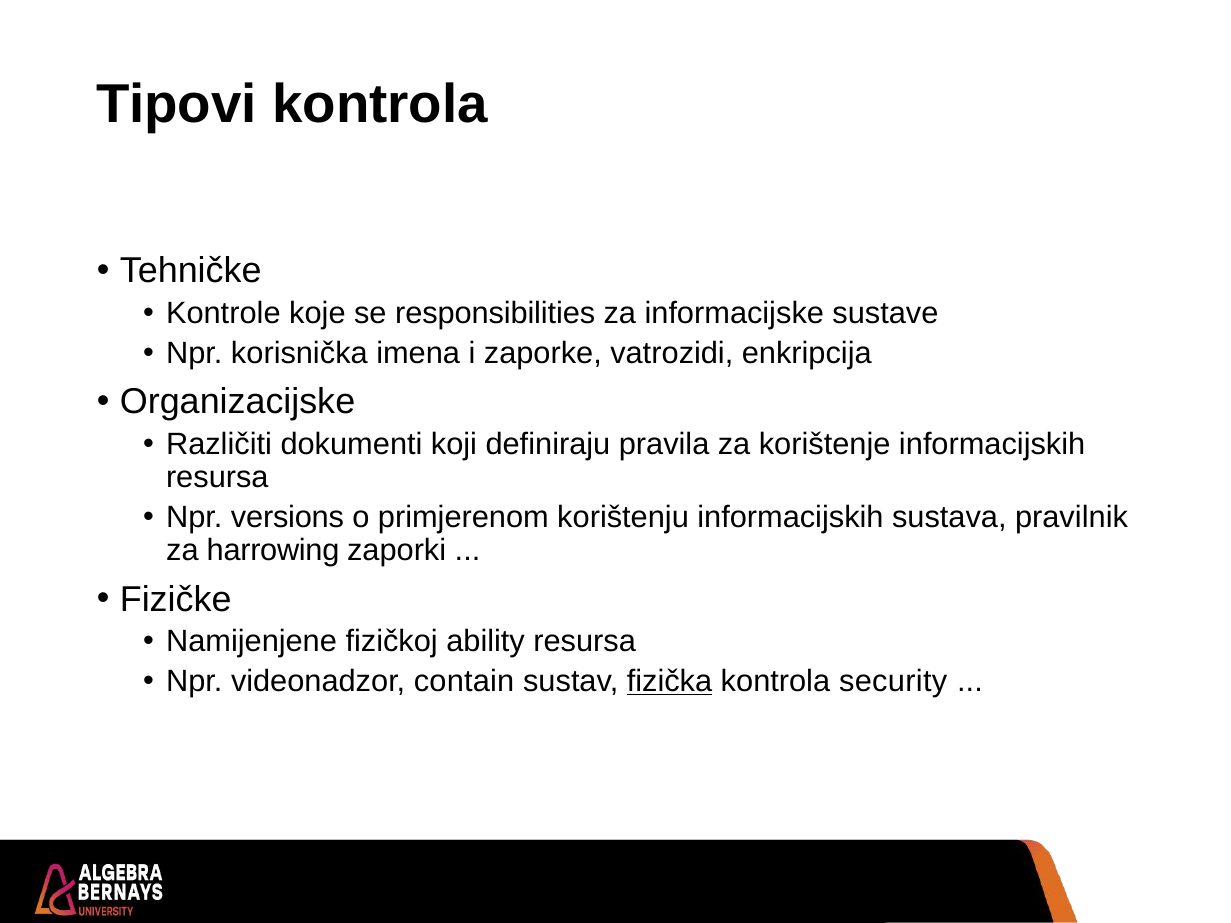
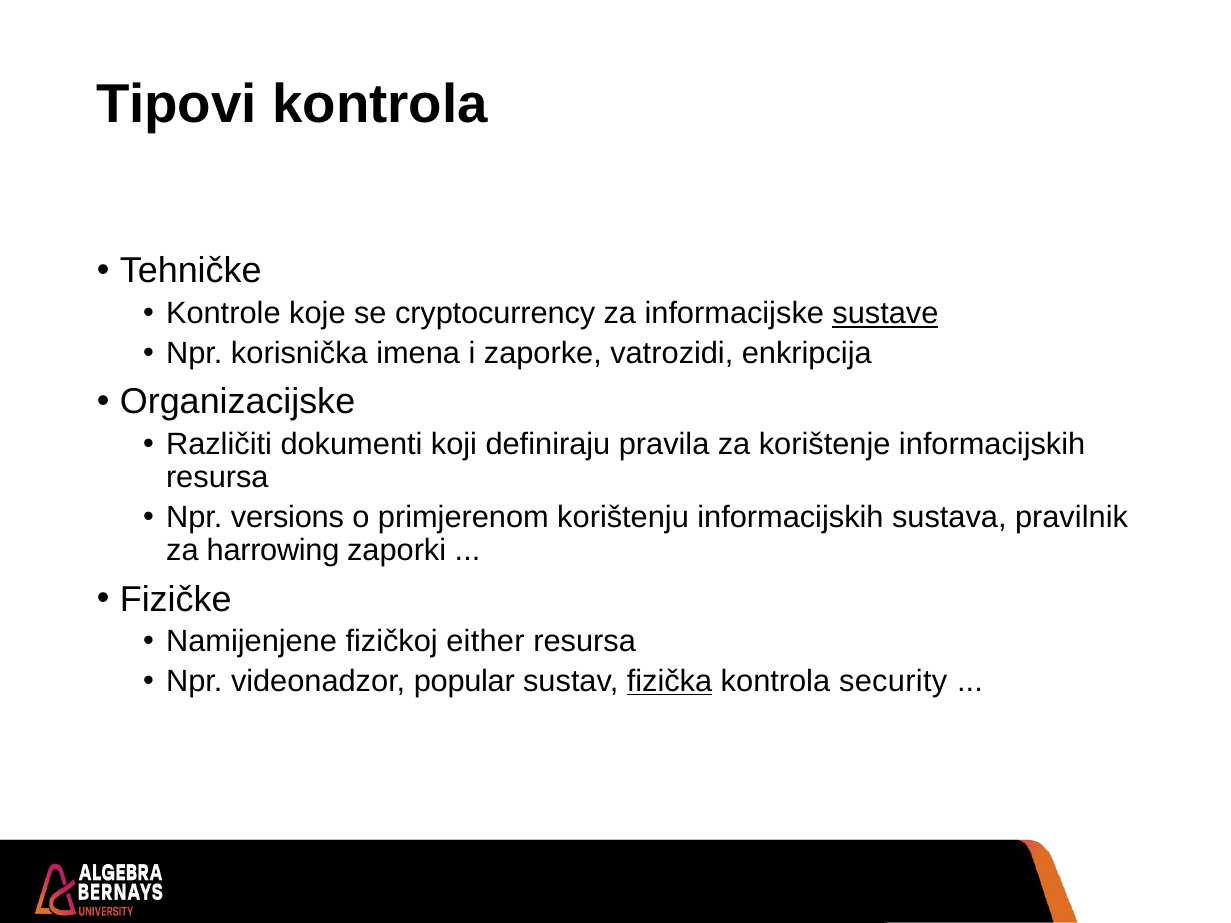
responsibilities: responsibilities -> cryptocurrency (495, 314)
sustave underline: none -> present (885, 314)
ability: ability -> either (485, 642)
contain: contain -> popular (464, 681)
